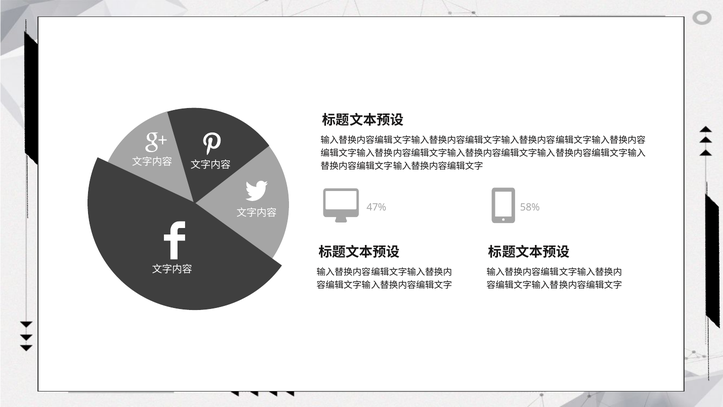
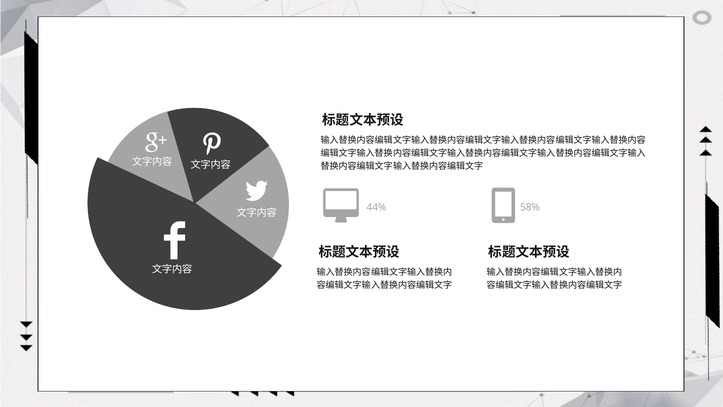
47%: 47% -> 44% (376, 207)
